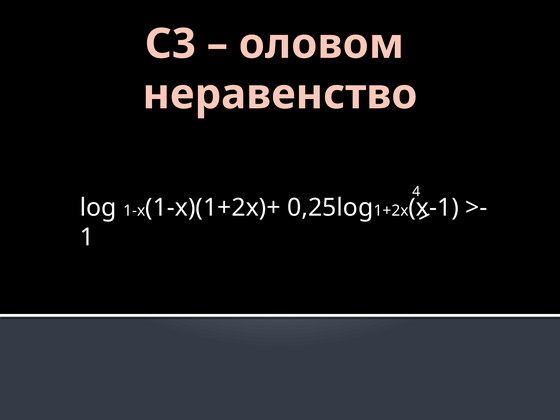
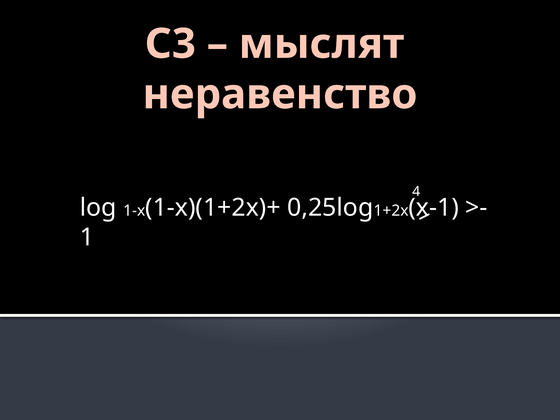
оловом: оловом -> мыслят (321, 44)
